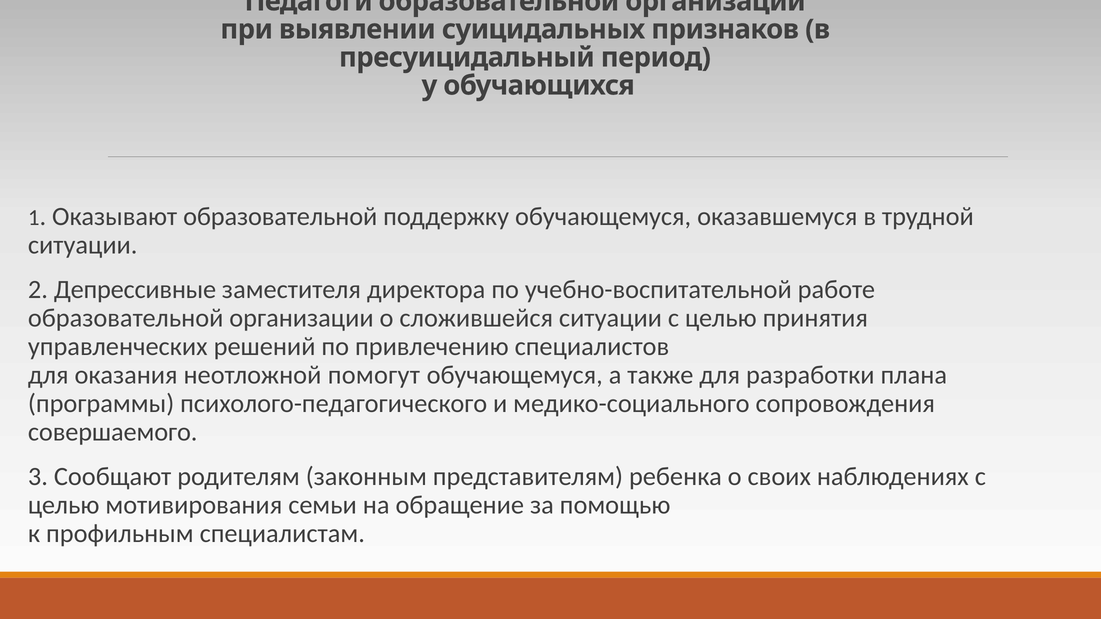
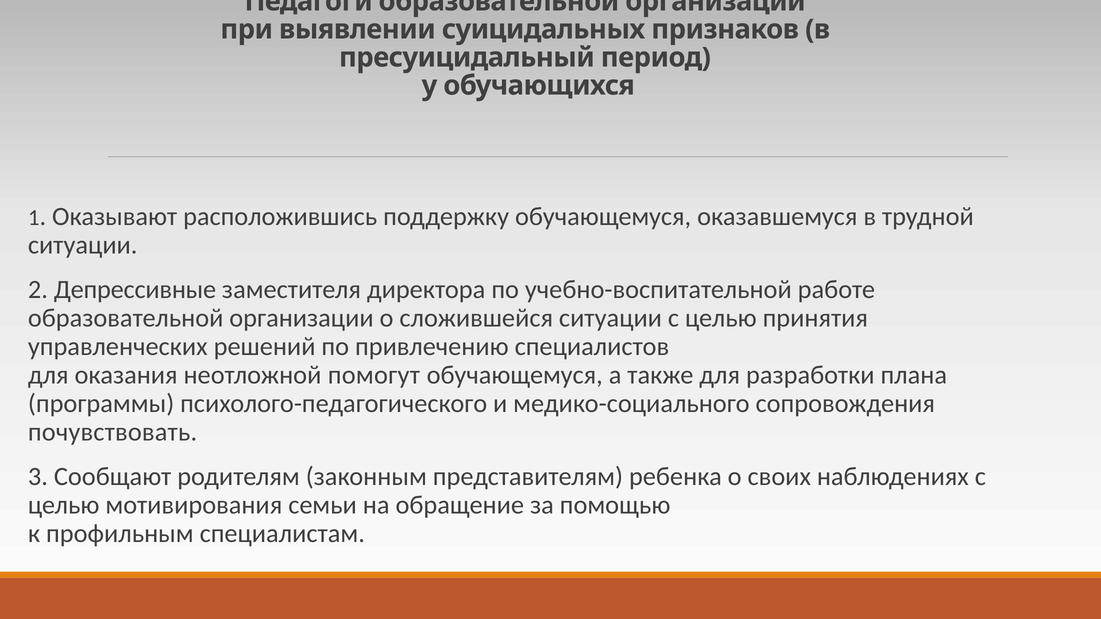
Оказывают образовательной: образовательной -> расположившись (280, 216)
совершаемого: совершаемого -> почувствовать (113, 432)
